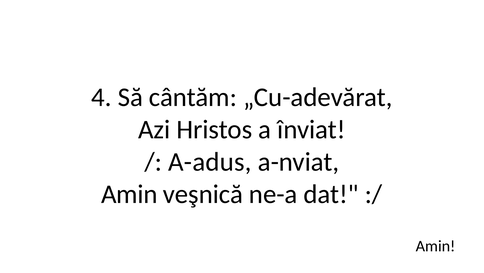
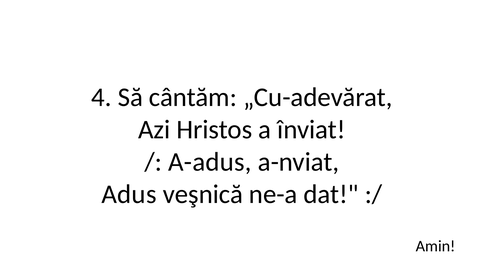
Amin: Amin -> Adus (129, 194)
